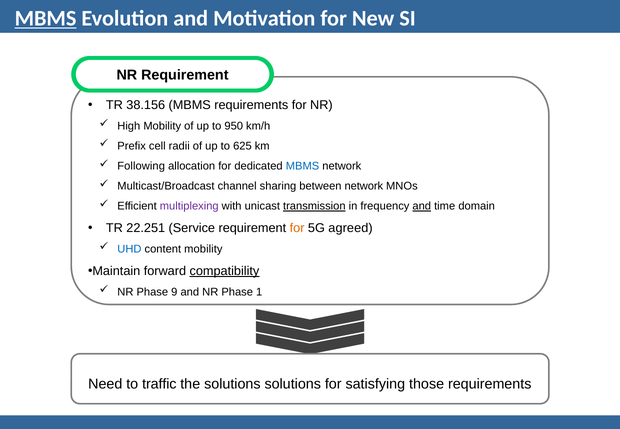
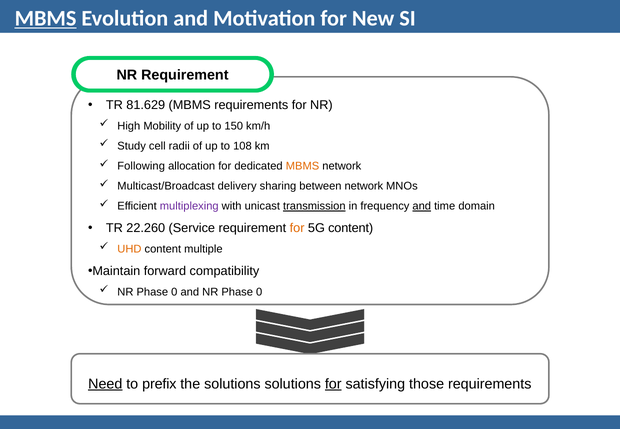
38.156: 38.156 -> 81.629 (146, 105)
950: 950 -> 150 (234, 126)
Prefix: Prefix -> Study (132, 146)
625: 625 -> 108 (242, 146)
MBMS colour: blue -> orange (303, 166)
channel: channel -> delivery (237, 186)
22.251: 22.251 -> 22.260 (146, 228)
5G agreed: agreed -> content (351, 228)
UHD colour: blue -> orange (129, 249)
content mobility: mobility -> multiple (203, 249)
compatibility underline: present -> none (224, 271)
9: 9 -> 0 (174, 292)
and NR Phase 1: 1 -> 0 (259, 292)
Need underline: none -> present (105, 384)
traffic: traffic -> prefix (159, 384)
for underline: none -> present (333, 384)
